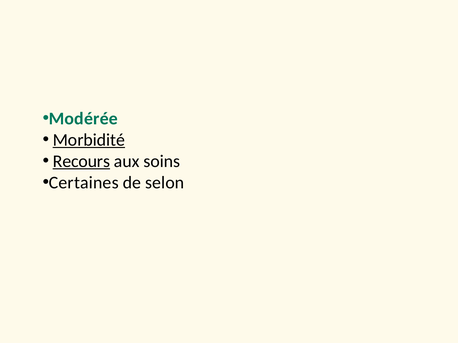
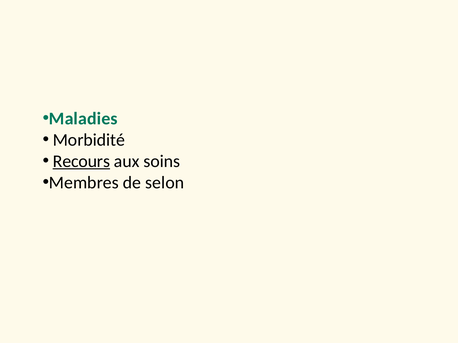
Modérée: Modérée -> Maladies (83, 119)
Morbidité underline: present -> none (89, 140)
Certaines: Certaines -> Membres (84, 183)
